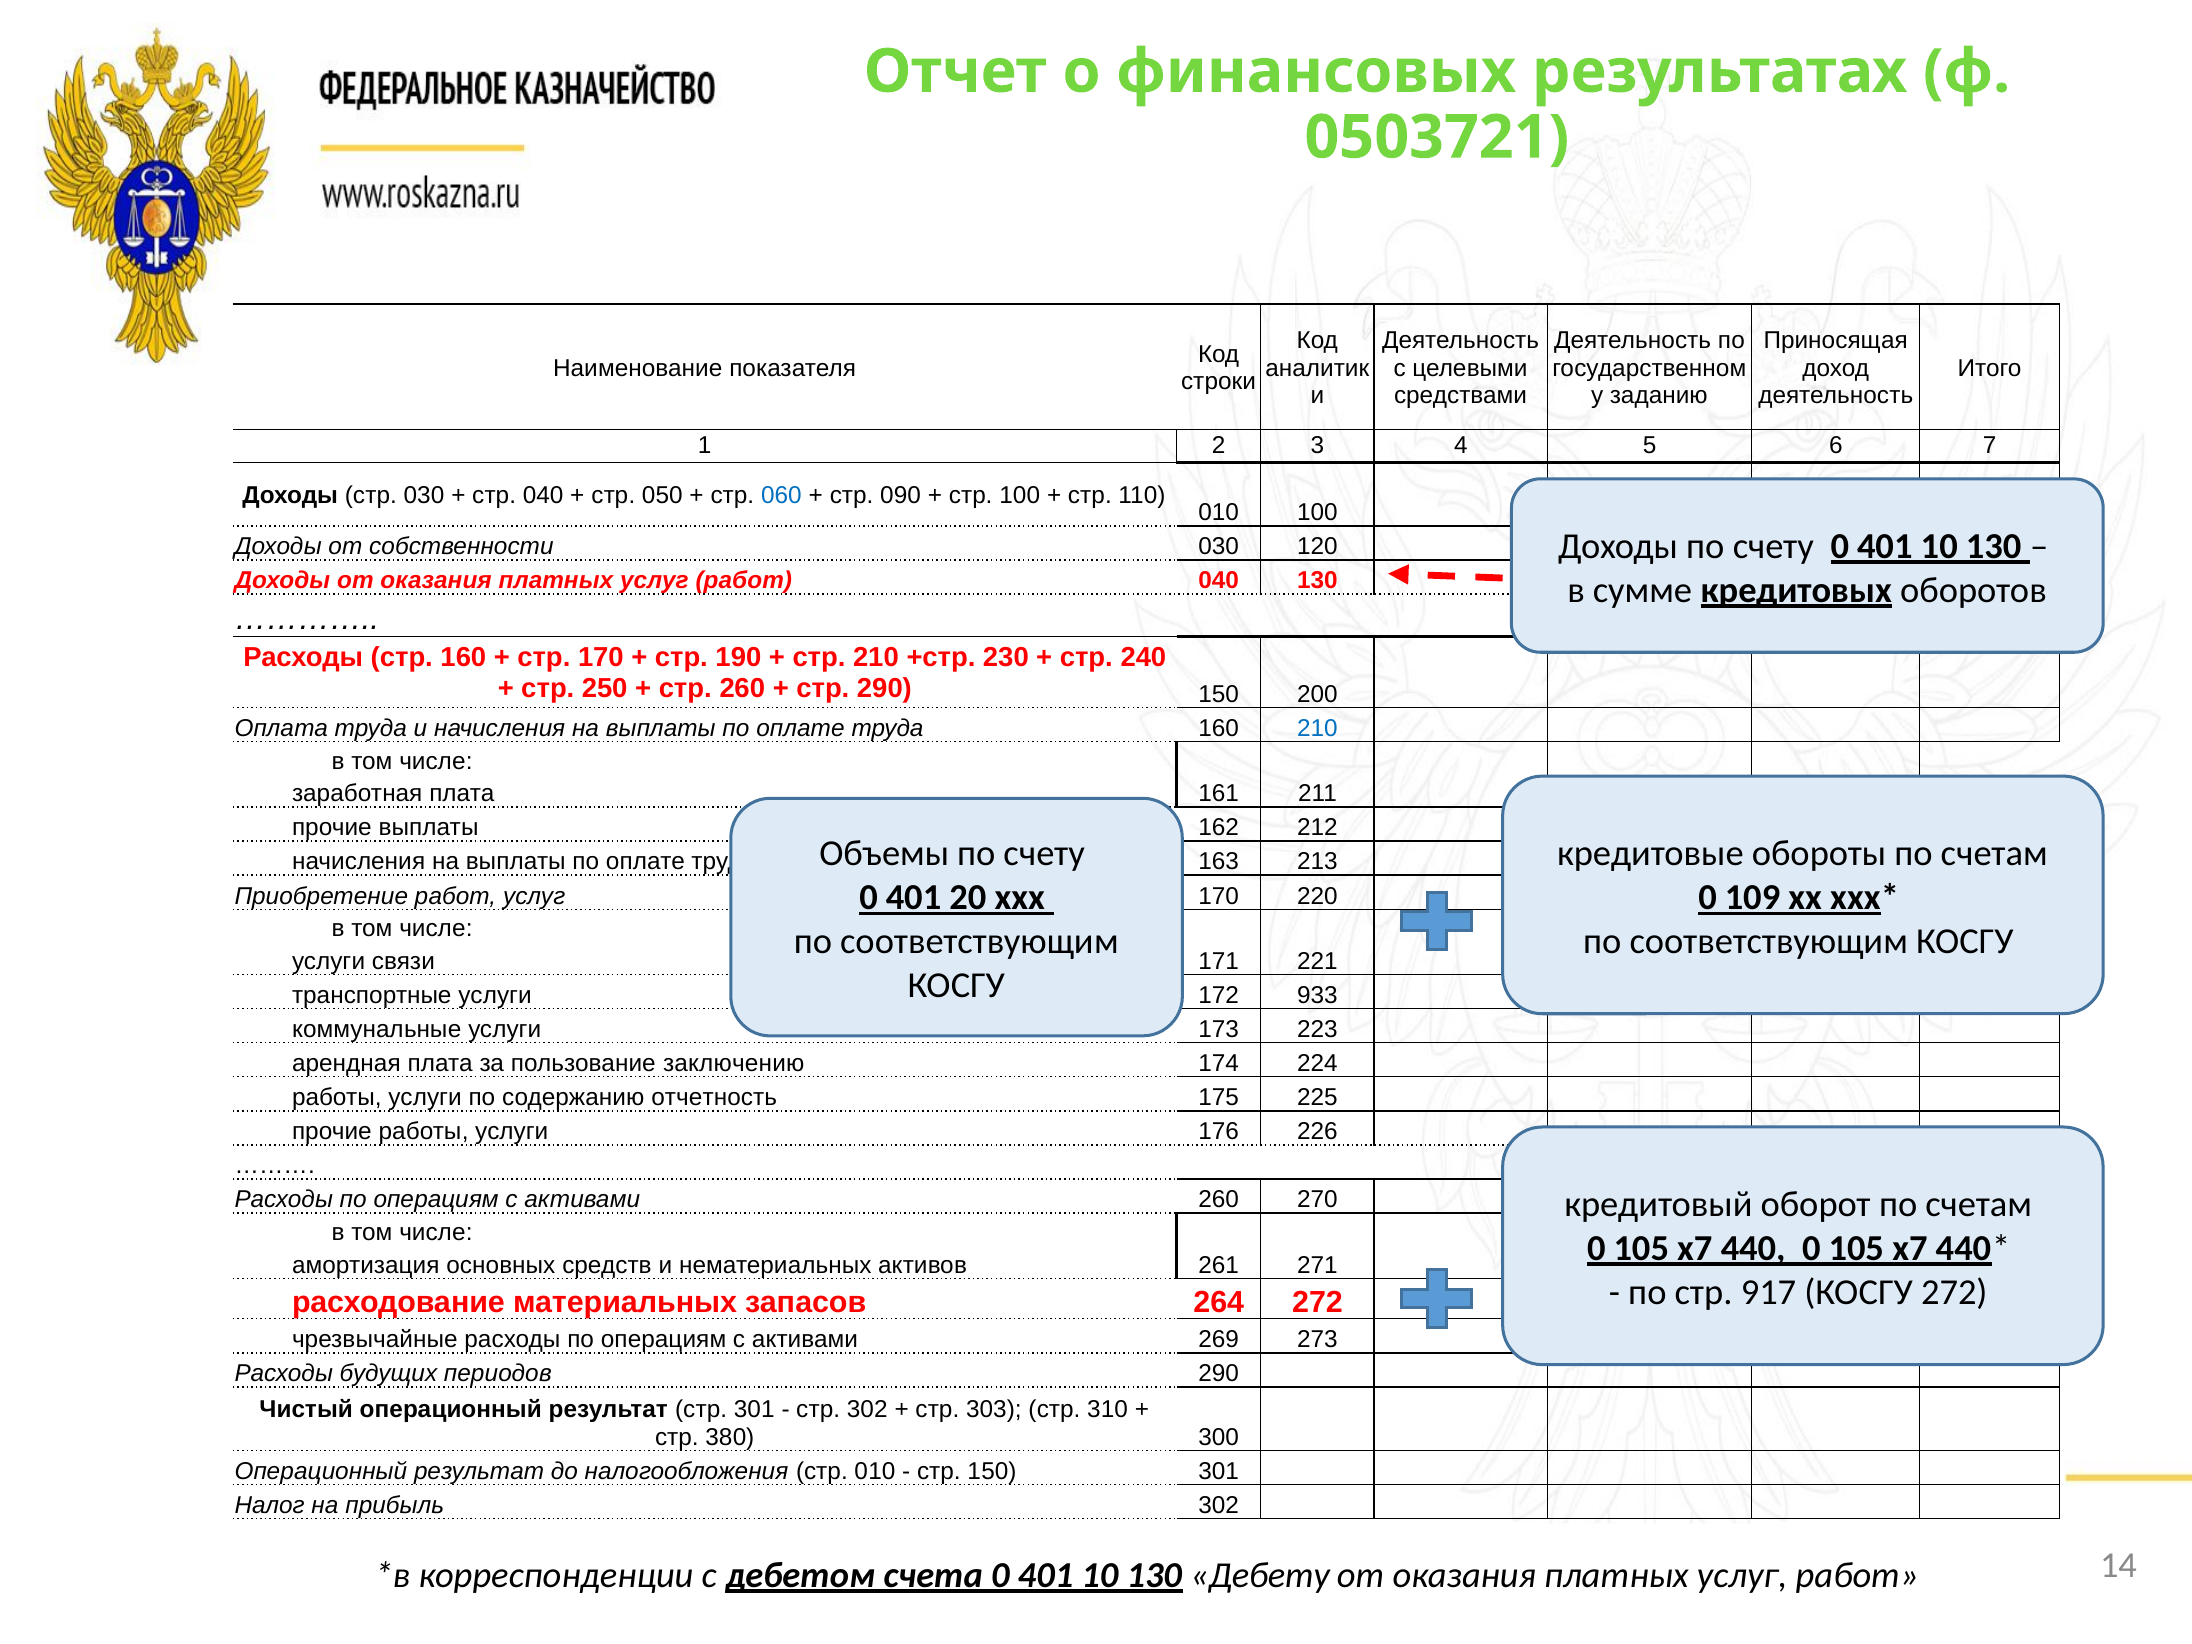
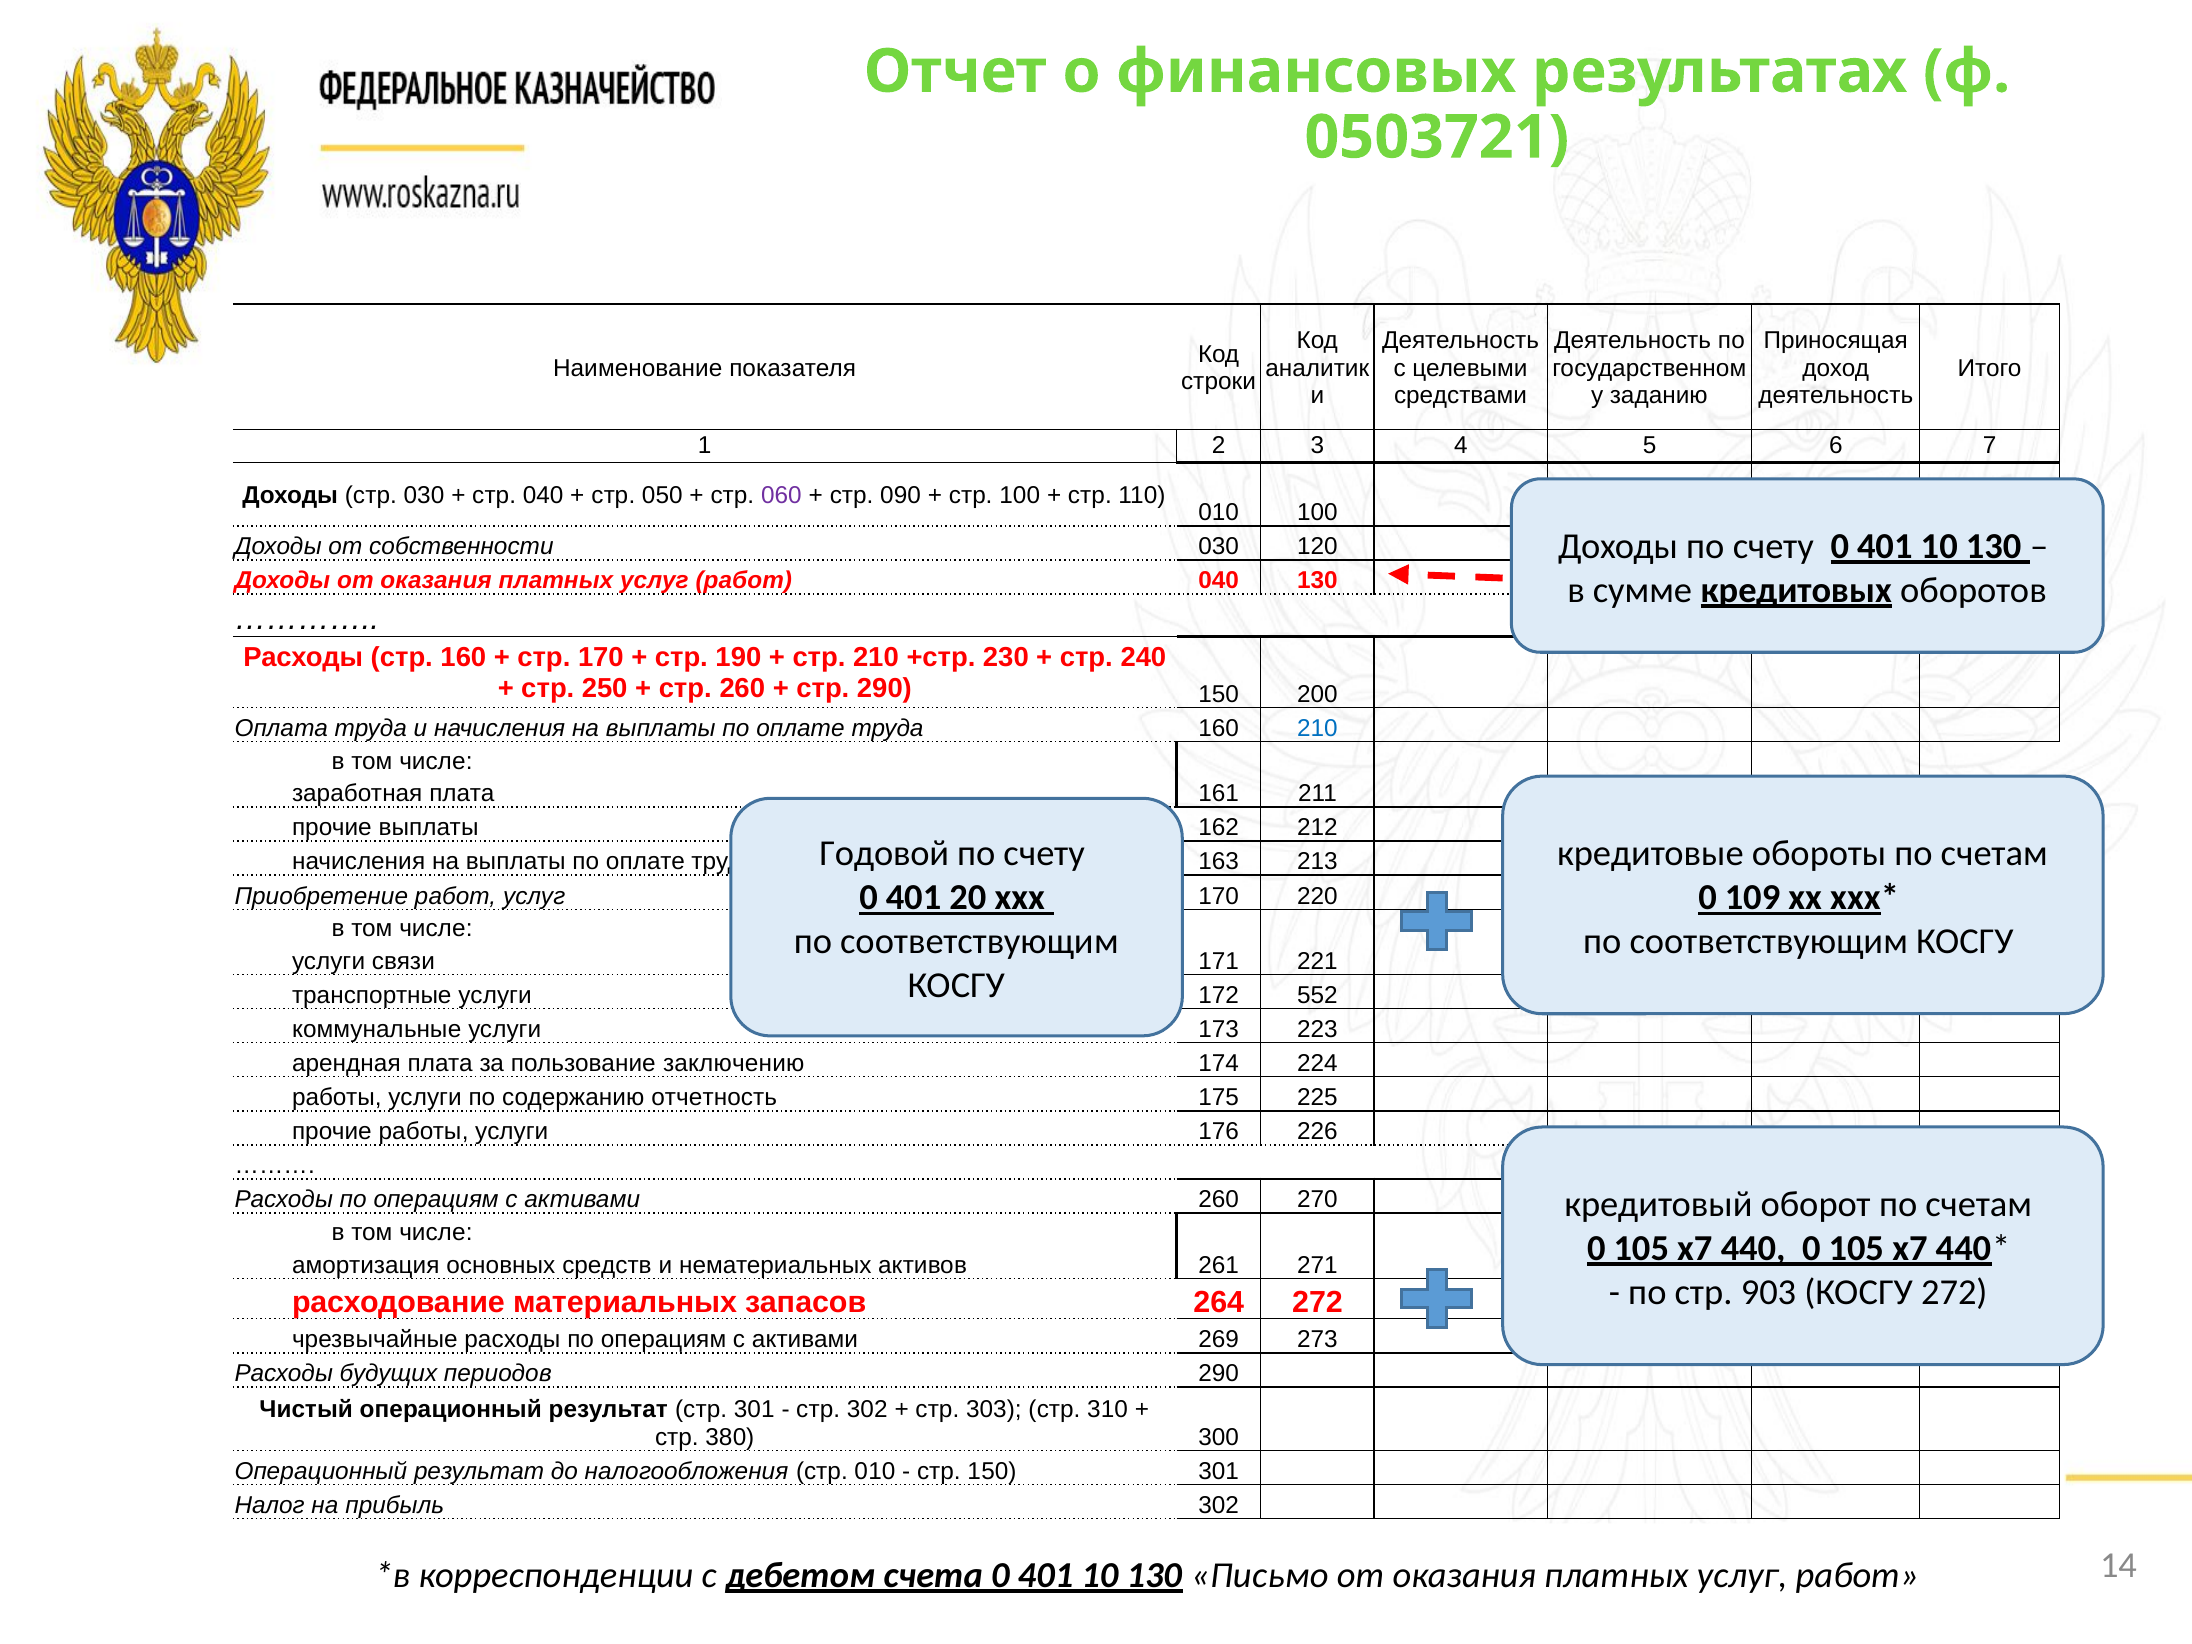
060 colour: blue -> purple (781, 495)
Объемы: Объемы -> Годовой (884, 854)
933: 933 -> 552 (1317, 995)
917: 917 -> 903 (1769, 1292)
Дебету: Дебету -> Письмо (1260, 1575)
